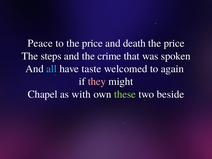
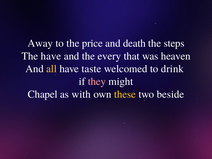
Peace: Peace -> Away (40, 43)
price: price -> steps (174, 43)
The steps: steps -> have (51, 56)
crime: crime -> every (109, 56)
spoken: spoken -> heaven (176, 56)
all colour: light blue -> yellow (52, 69)
again: again -> drink (172, 69)
these colour: light green -> yellow (125, 94)
